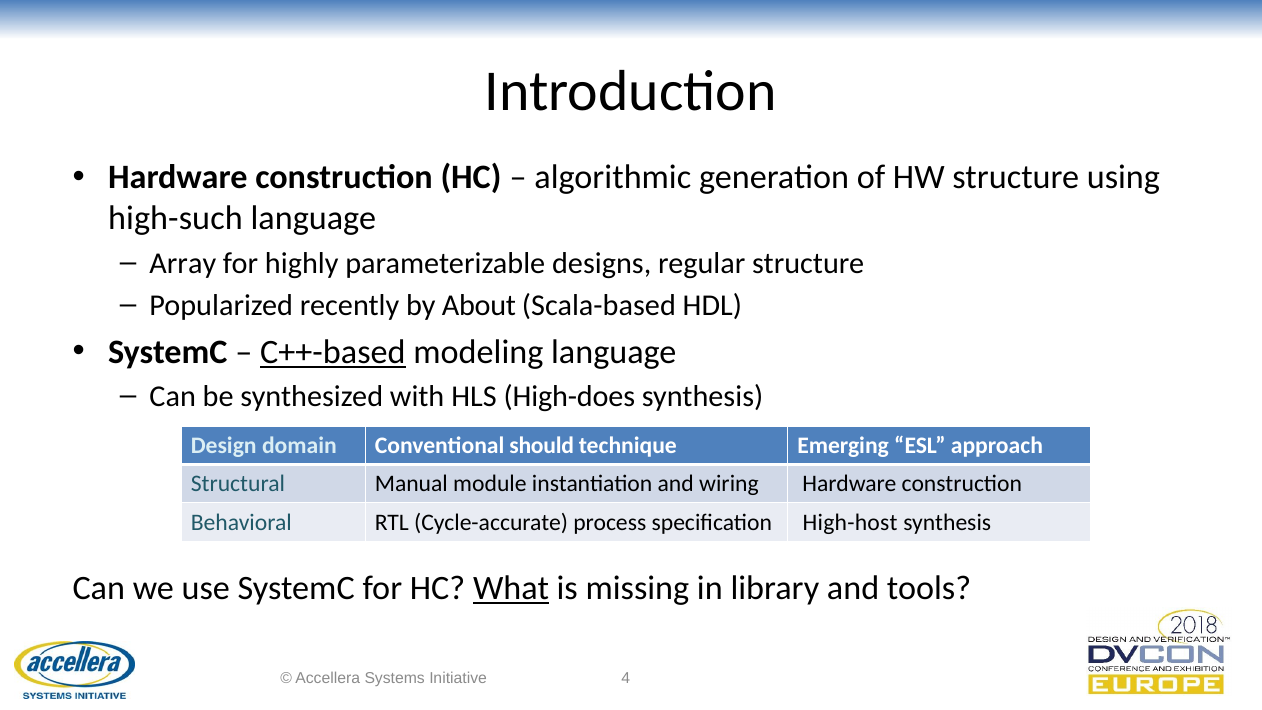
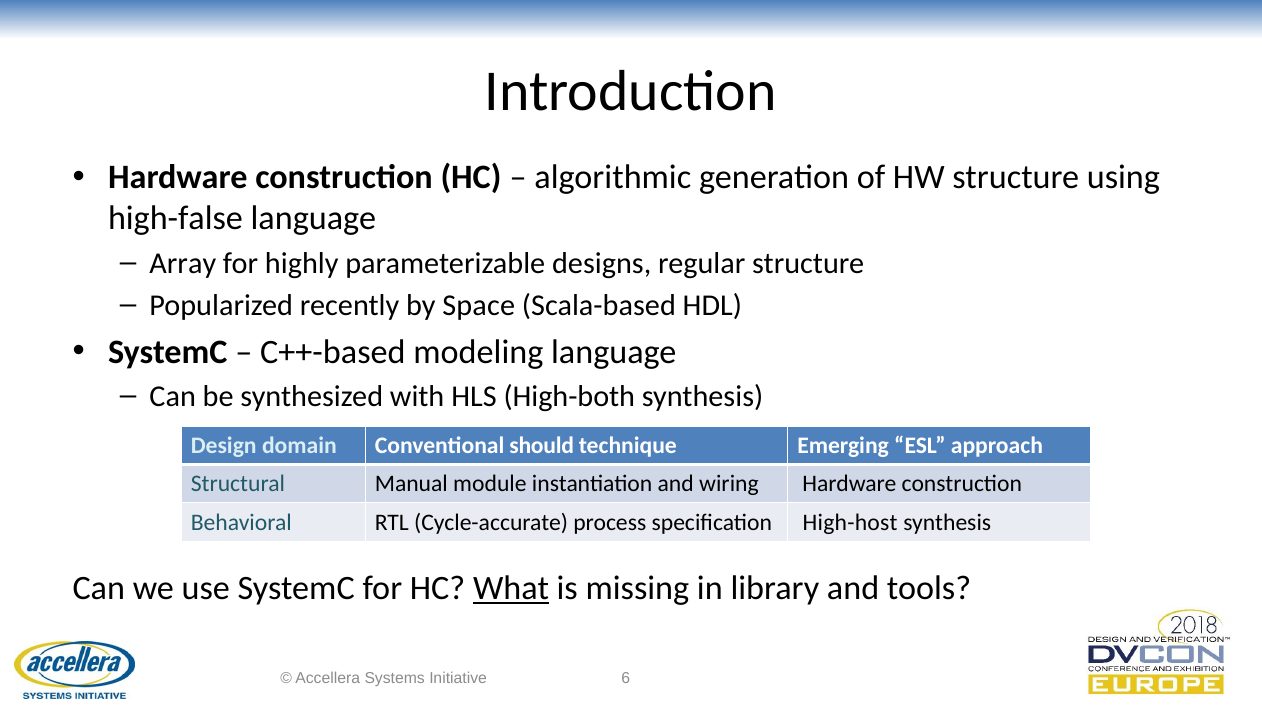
high-such: high-such -> high-false (175, 218)
About: About -> Space (479, 306)
C++-based underline: present -> none (333, 352)
High-does: High-does -> High-both (569, 397)
4: 4 -> 6 (626, 678)
